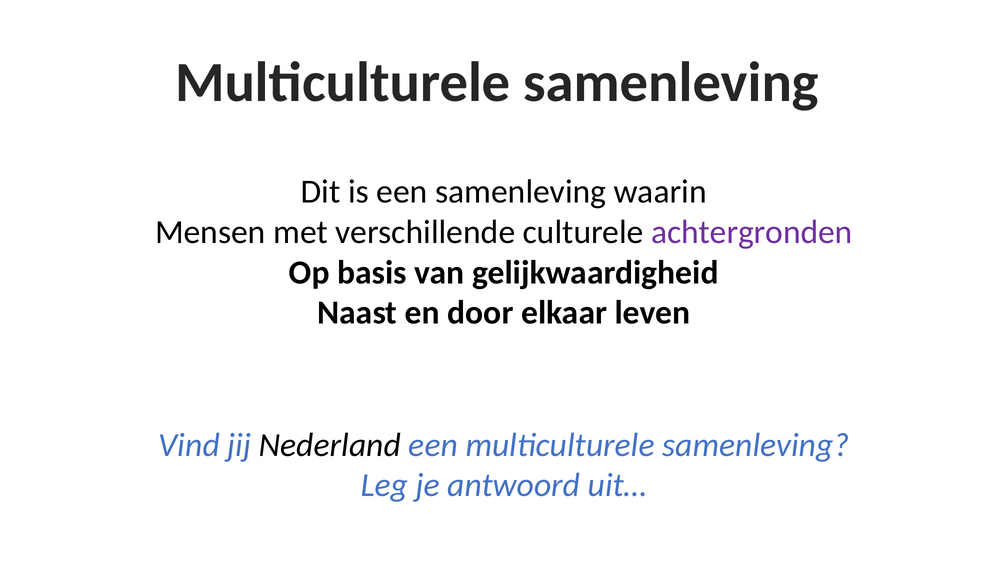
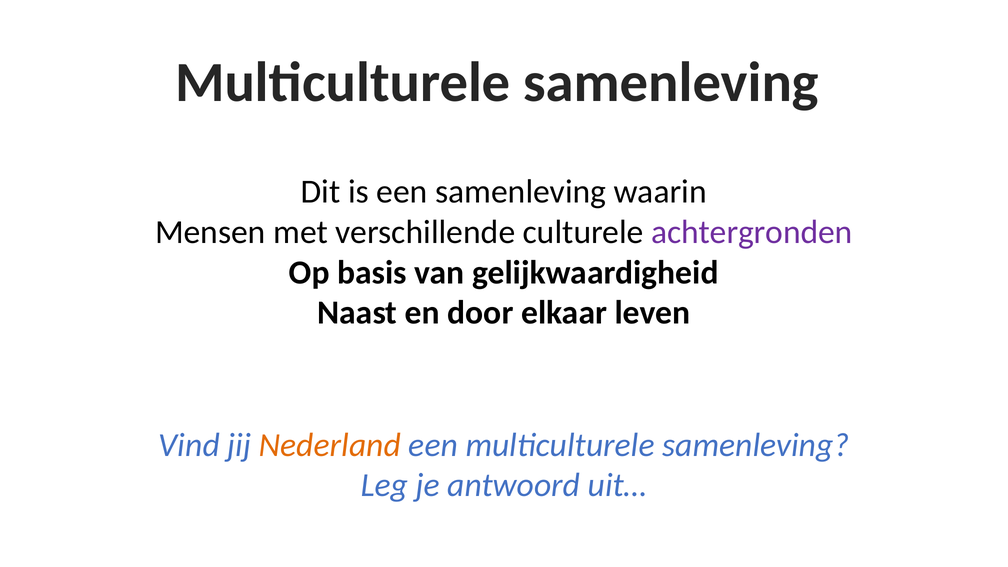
Nederland colour: black -> orange (330, 445)
